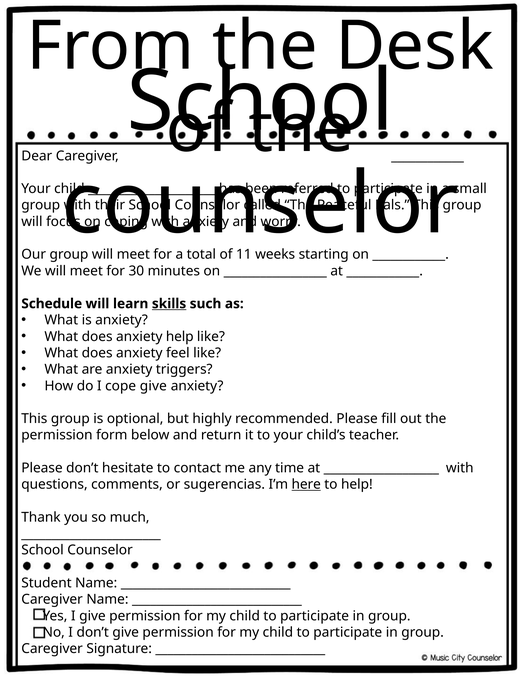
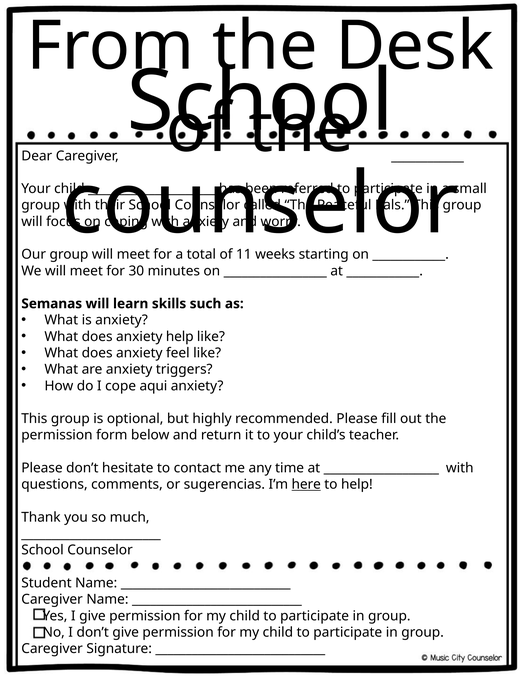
Schedule: Schedule -> Semanas (52, 304)
skills underline: present -> none (169, 304)
cope give: give -> aqui (153, 386)
